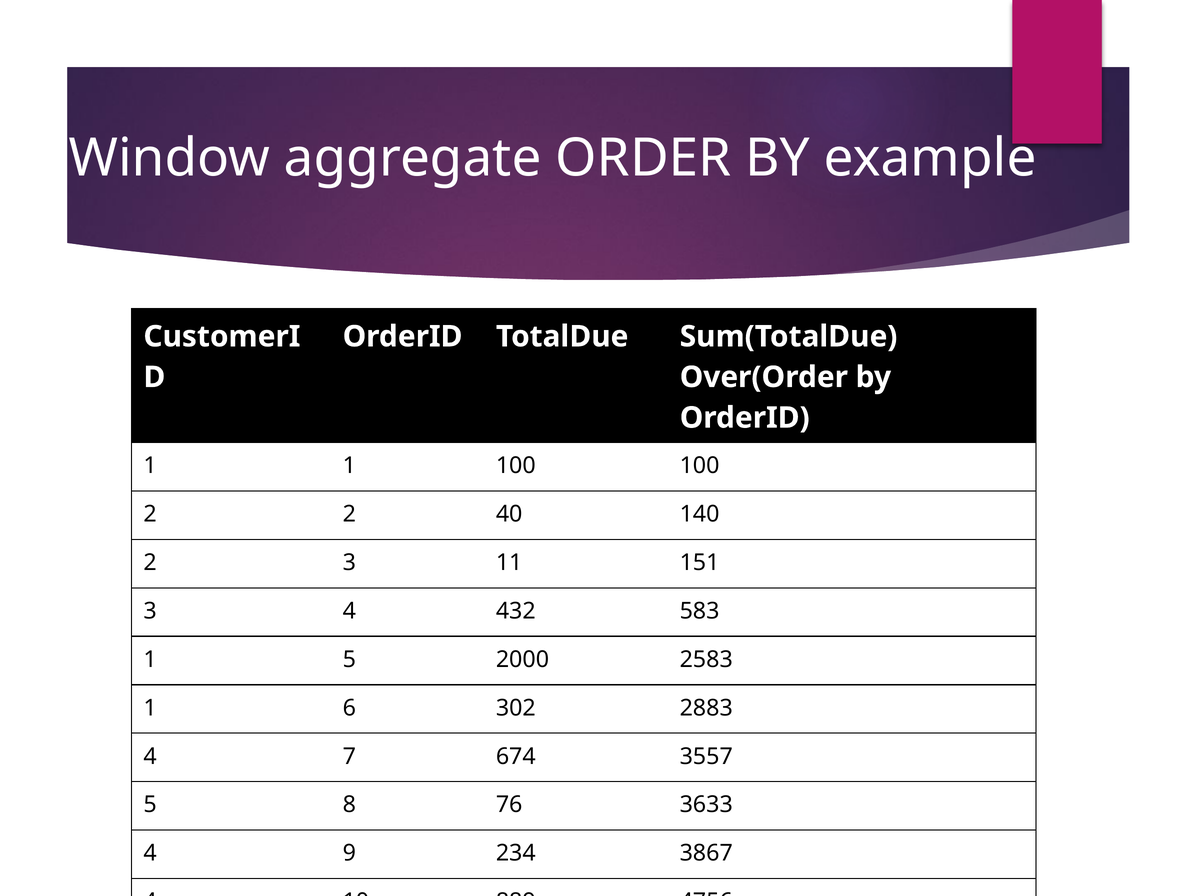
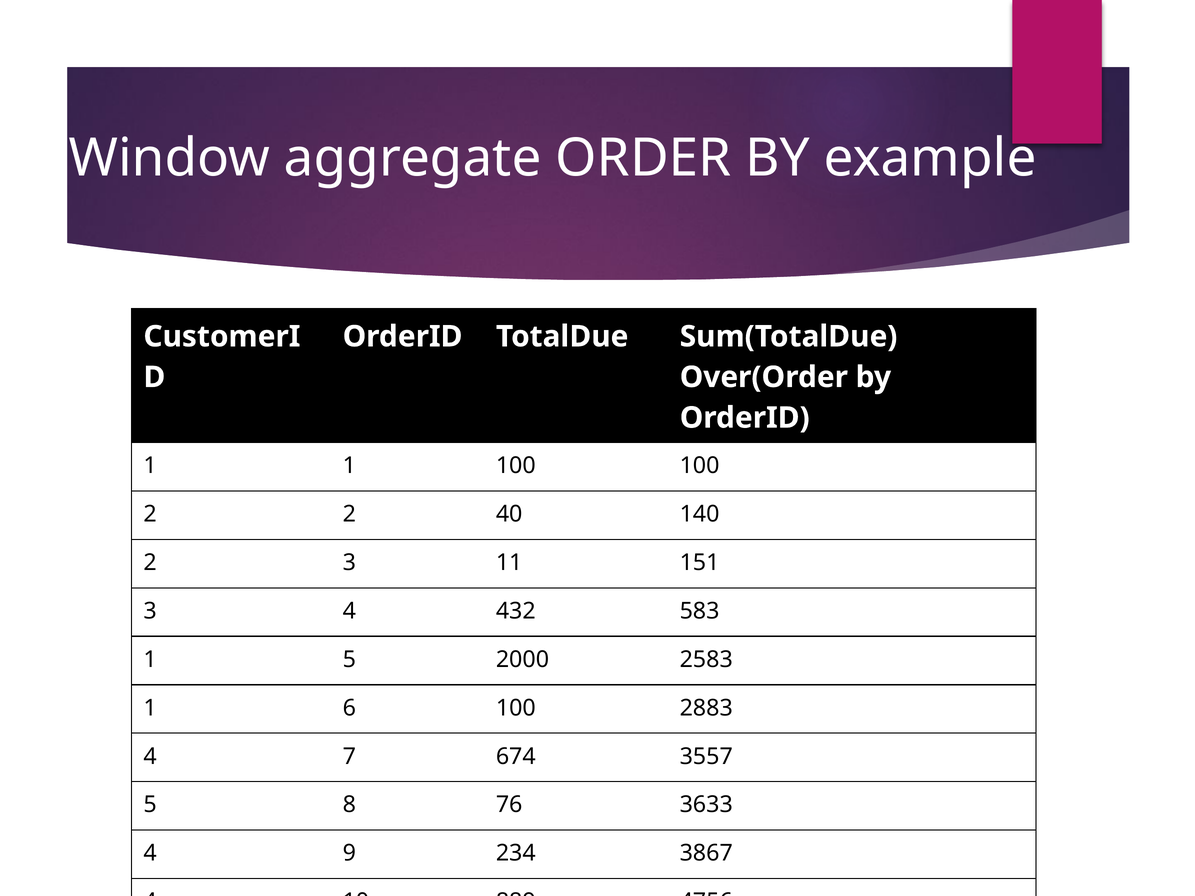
6 302: 302 -> 100 (516, 708)
